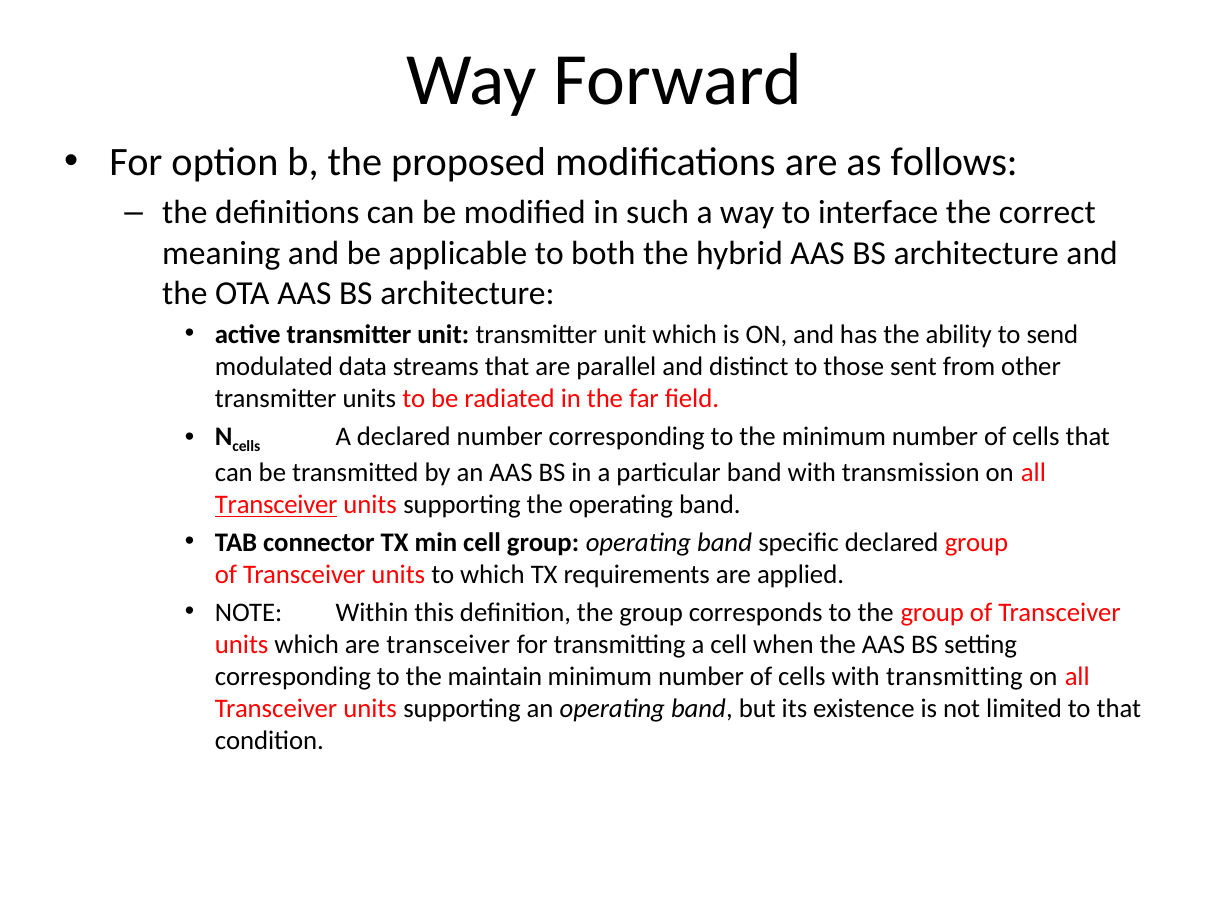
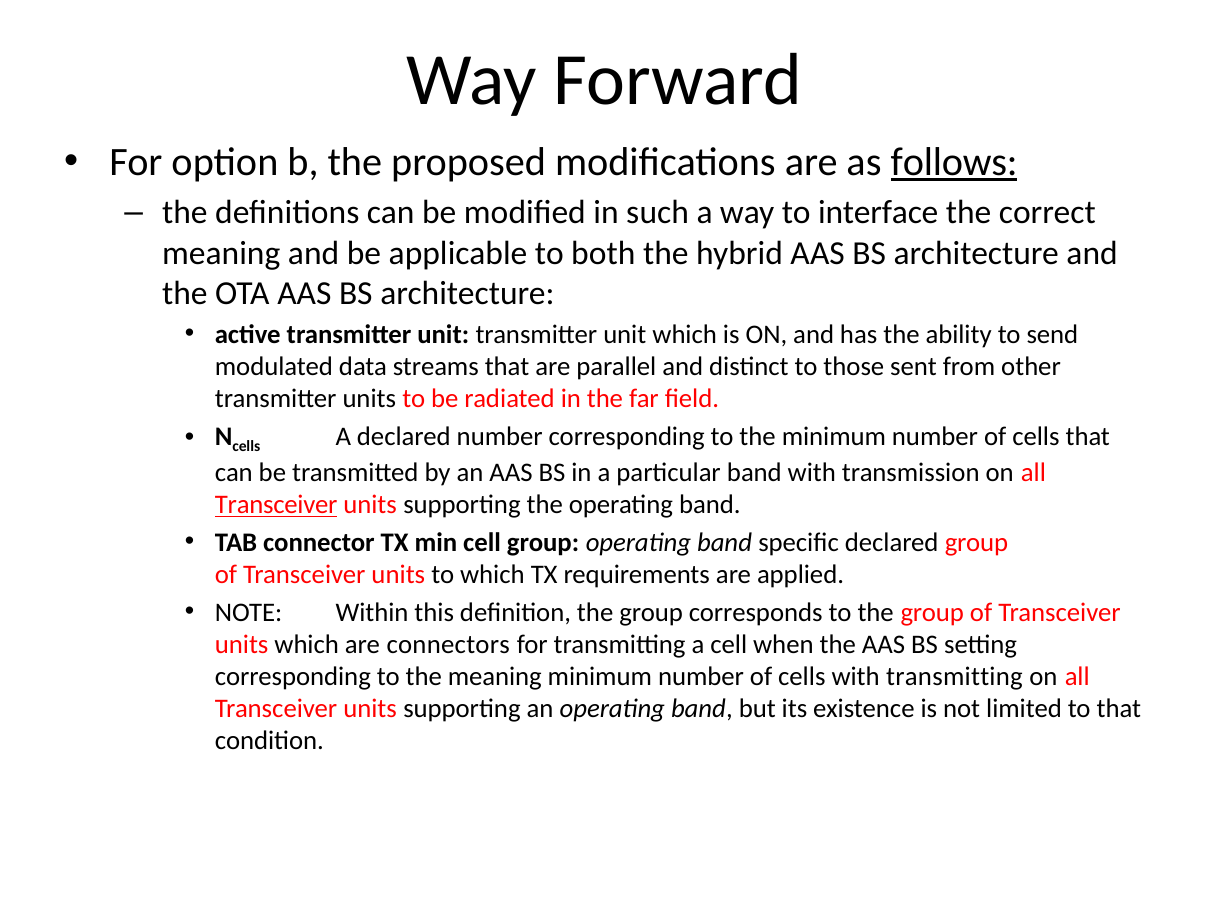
follows underline: none -> present (954, 162)
are transceiver: transceiver -> connectors (448, 644)
the maintain: maintain -> meaning (495, 676)
